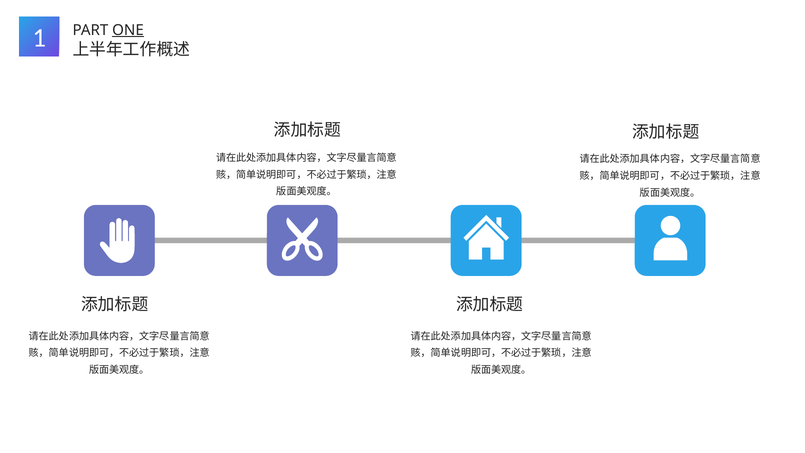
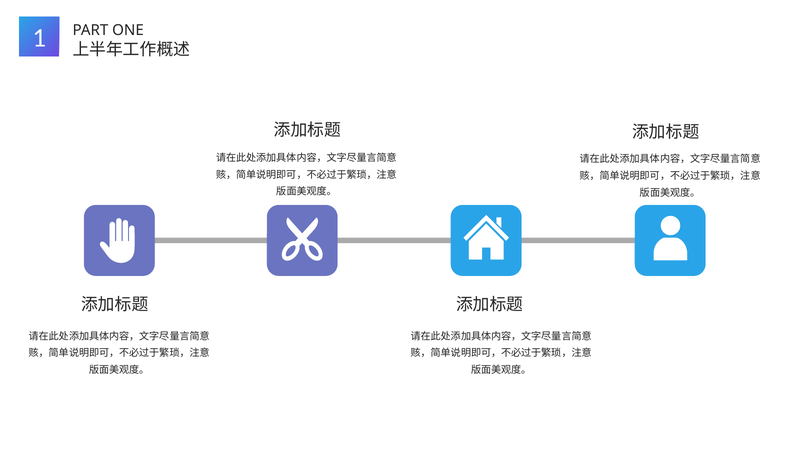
ONE underline: present -> none (128, 30)
